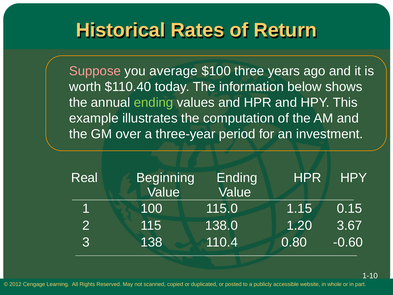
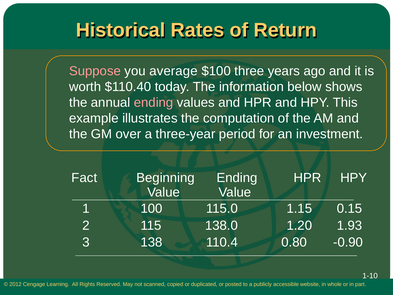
ending colour: light green -> pink (154, 102)
Real: Real -> Fact (84, 178)
3.67: 3.67 -> 1.93 (350, 225)
-0.60: -0.60 -> -0.90 (348, 242)
